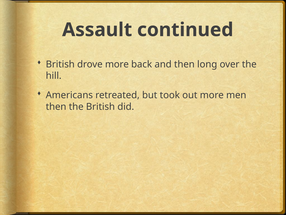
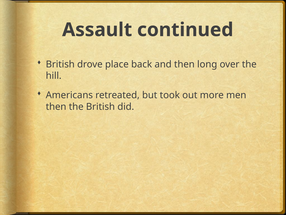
drove more: more -> place (117, 64)
